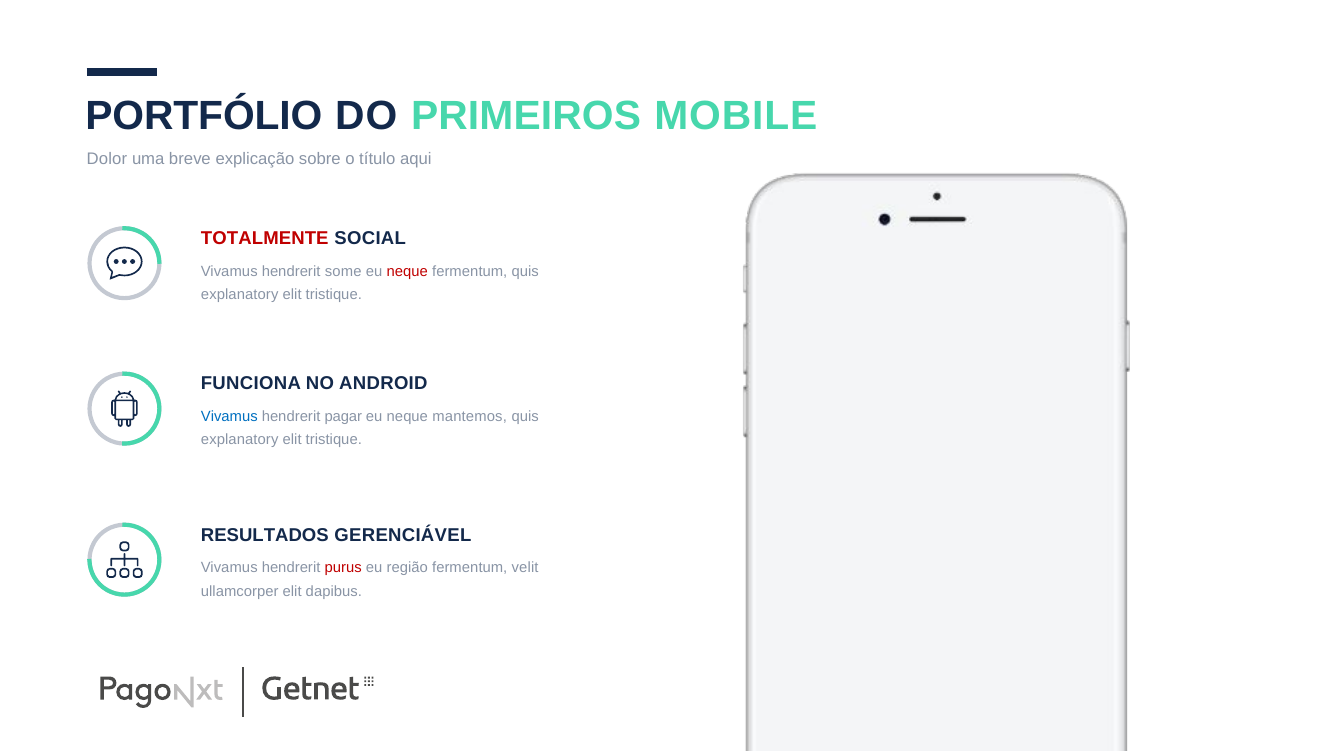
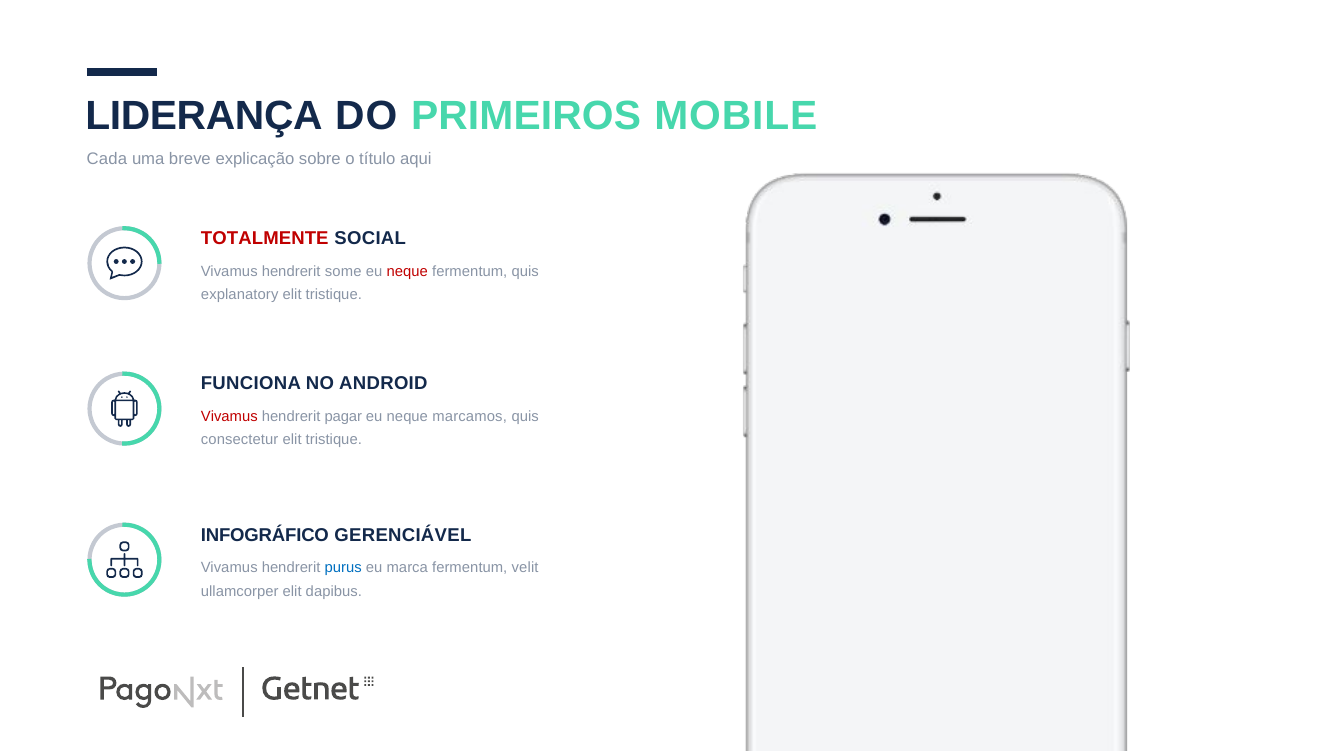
PORTFÓLIO: PORTFÓLIO -> LIDERANÇA (204, 116)
Dolor: Dolor -> Cada (107, 159)
Vivamus colour: blue -> red (229, 417)
mantemos: mantemos -> marcamos (470, 417)
explanatory: explanatory -> consectetur (240, 440)
RESULTADOS: RESULTADOS -> INFOGRÁFICO (265, 535)
purus colour: red -> blue (343, 568)
região: região -> marca (407, 568)
